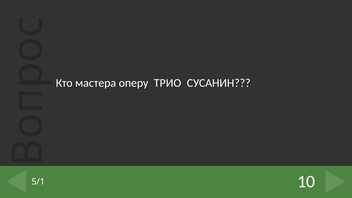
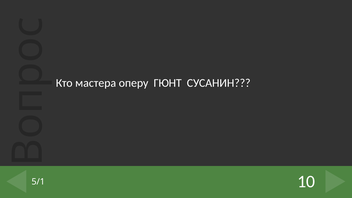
ТРИО: ТРИО -> ГЮНТ (168, 83)
